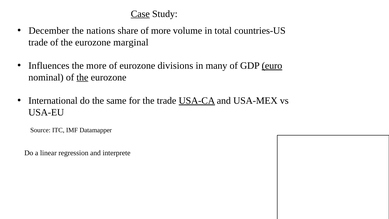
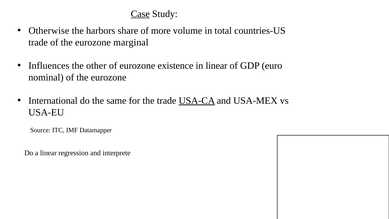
December: December -> Otherwise (49, 31)
nations: nations -> harbors (101, 31)
the more: more -> other (96, 66)
divisions: divisions -> existence (175, 66)
in many: many -> linear (216, 66)
euro underline: present -> none (272, 66)
the underline: present -> none (82, 77)
